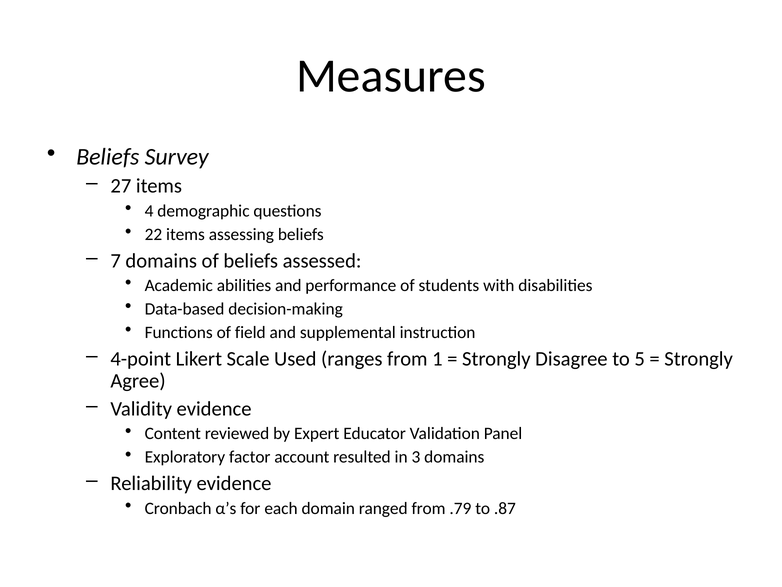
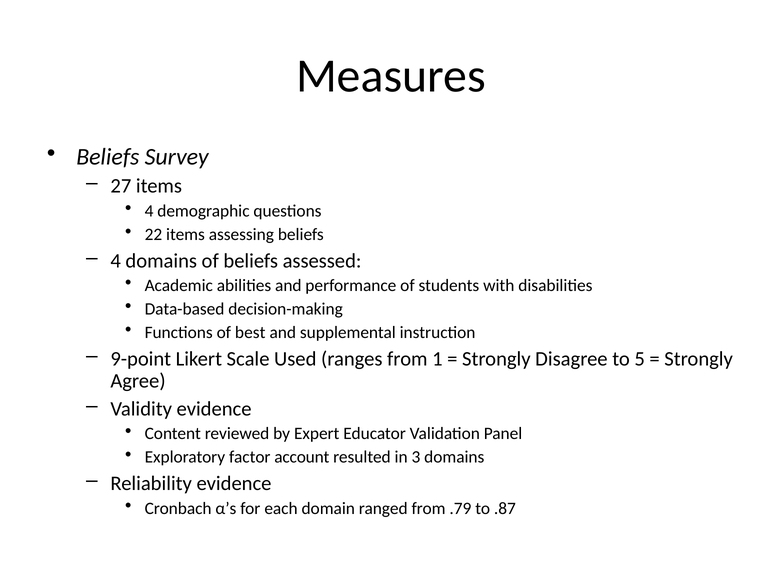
7: 7 -> 4 (116, 260)
field: field -> best (250, 332)
4-point: 4-point -> 9-point (141, 359)
